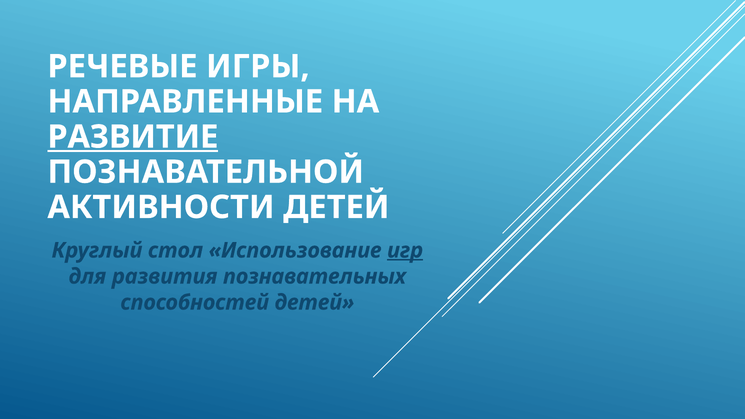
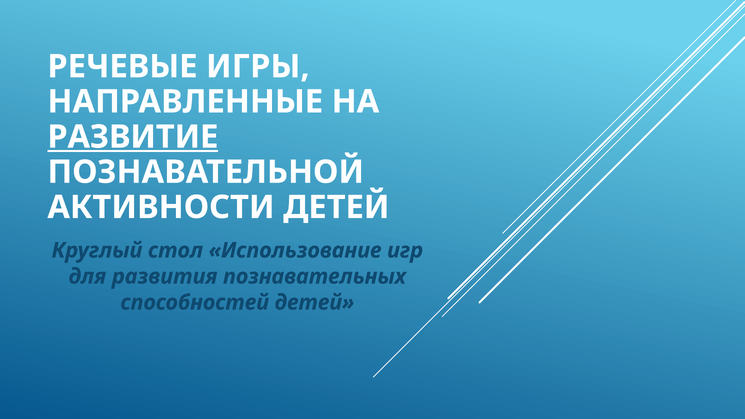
игр underline: present -> none (405, 250)
